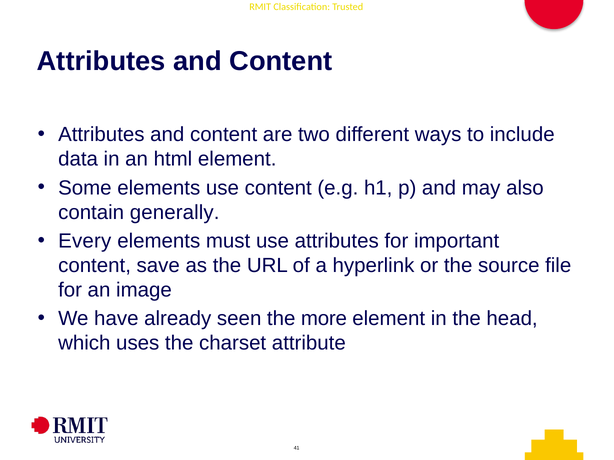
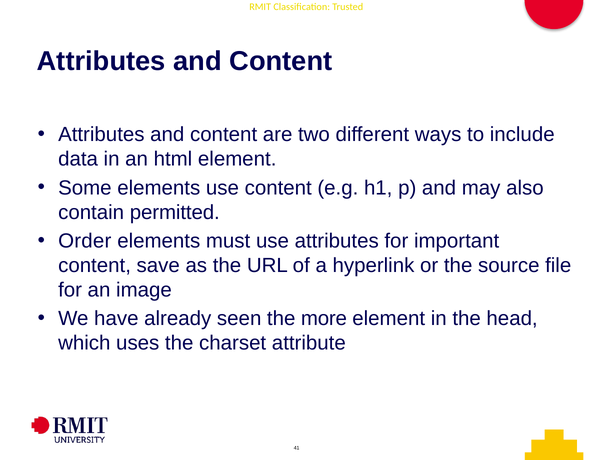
generally: generally -> permitted (175, 213)
Every: Every -> Order (85, 241)
